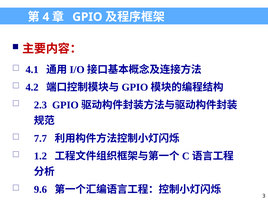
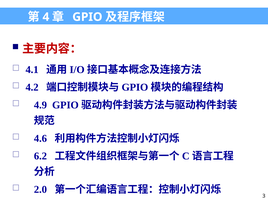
2.3: 2.3 -> 4.9 (40, 105)
7.7: 7.7 -> 4.6 (40, 138)
1.2: 1.2 -> 6.2 (40, 156)
9.6: 9.6 -> 2.0 (40, 189)
